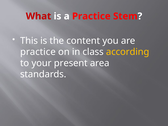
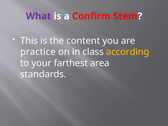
What colour: red -> purple (38, 16)
a Practice: Practice -> Confirm (91, 16)
present: present -> farthest (71, 63)
